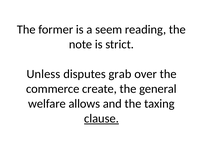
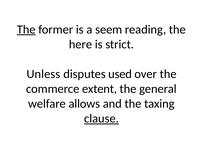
The underline: none -> present (26, 29)
note: note -> here (81, 44)
grab: grab -> used (120, 74)
create: create -> extent (100, 89)
